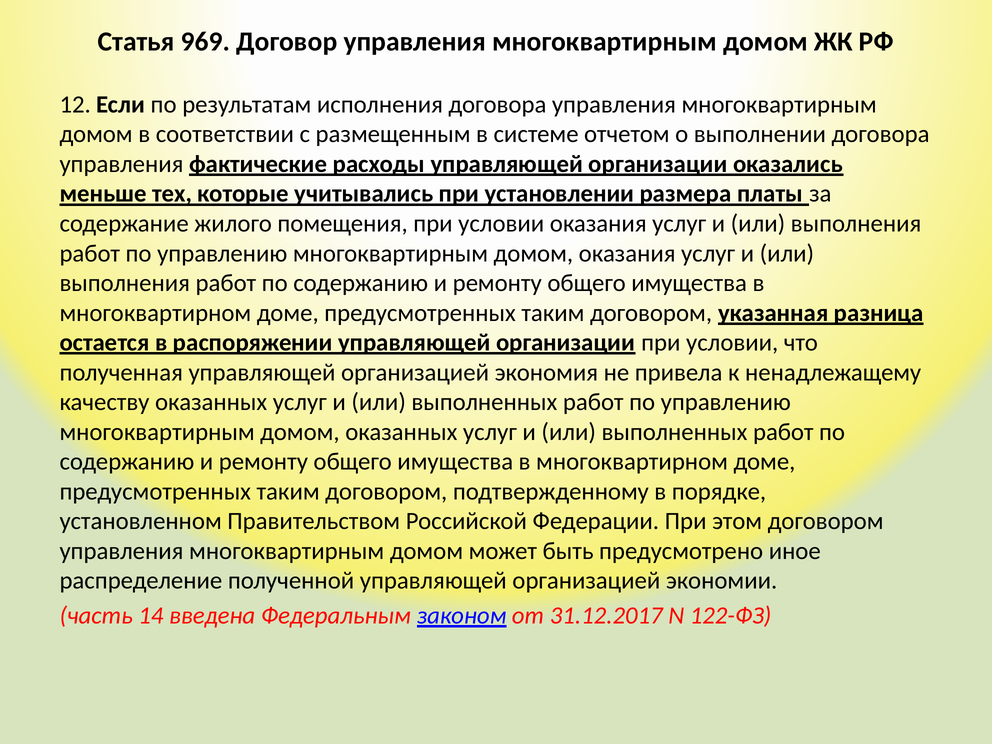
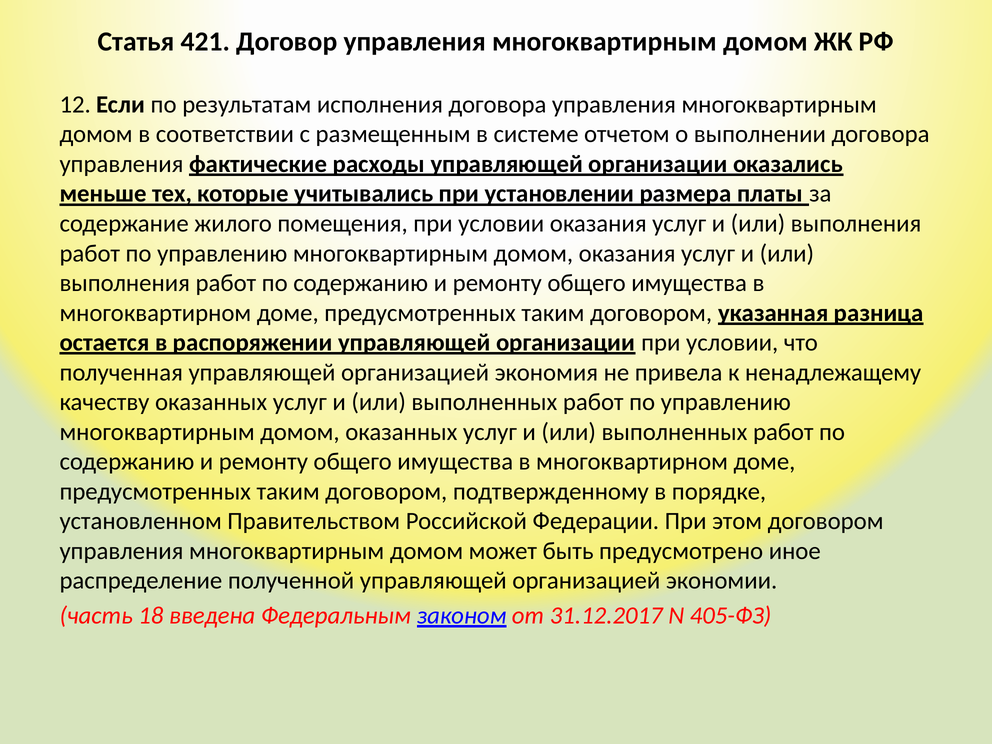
969: 969 -> 421 (205, 42)
14: 14 -> 18 (151, 615)
122-ФЗ: 122-ФЗ -> 405-ФЗ (731, 615)
